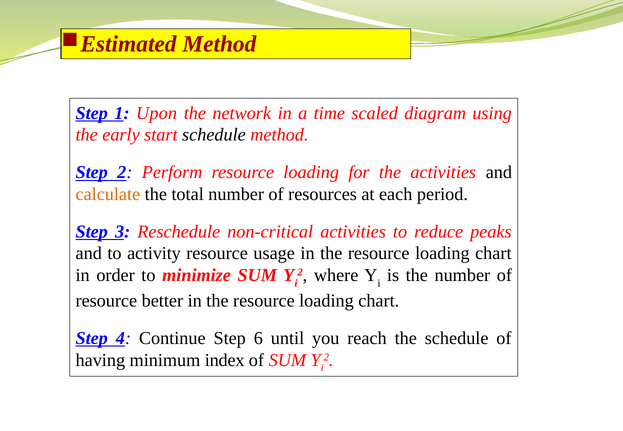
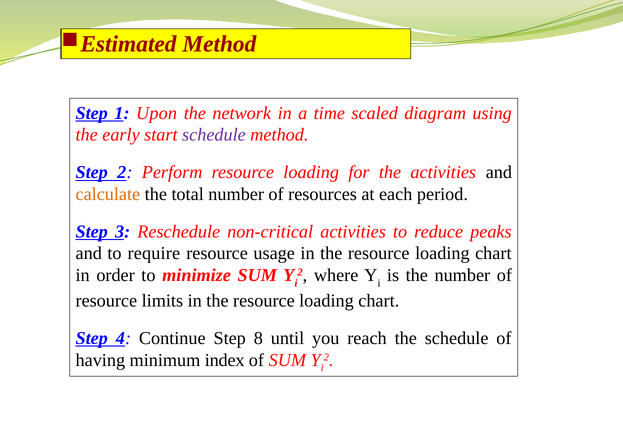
schedule colour: black -> purple (214, 135)
activity: activity -> require (154, 253)
better: better -> limits (162, 301)
6: 6 -> 8 (258, 338)
